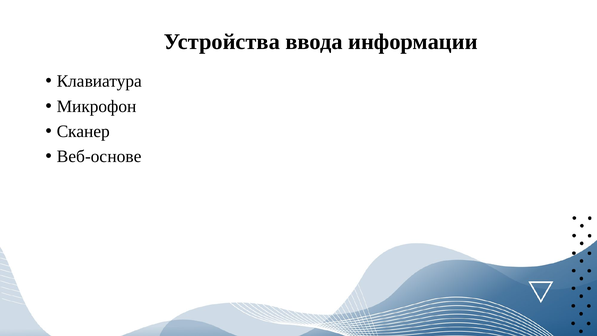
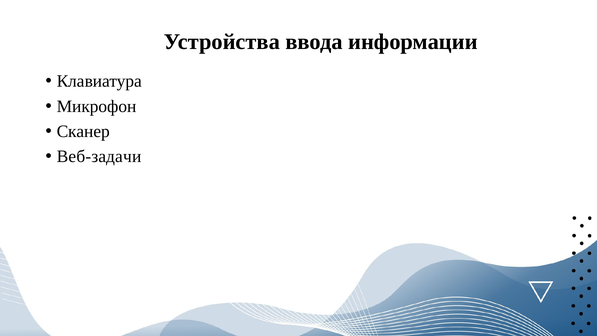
Веб-основе: Веб-основе -> Веб-задачи (99, 156)
